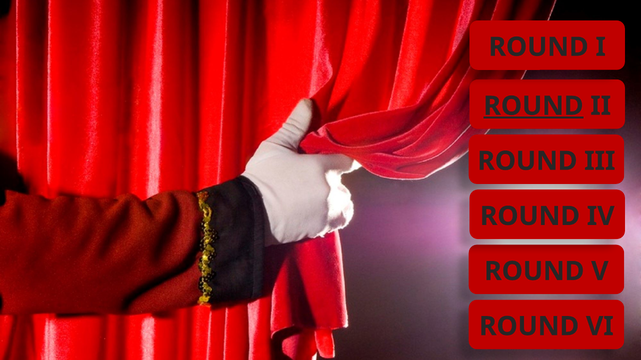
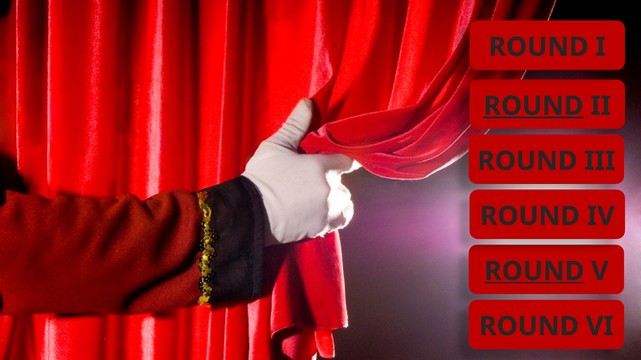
ROUND underline: none -> present (534, 272)
